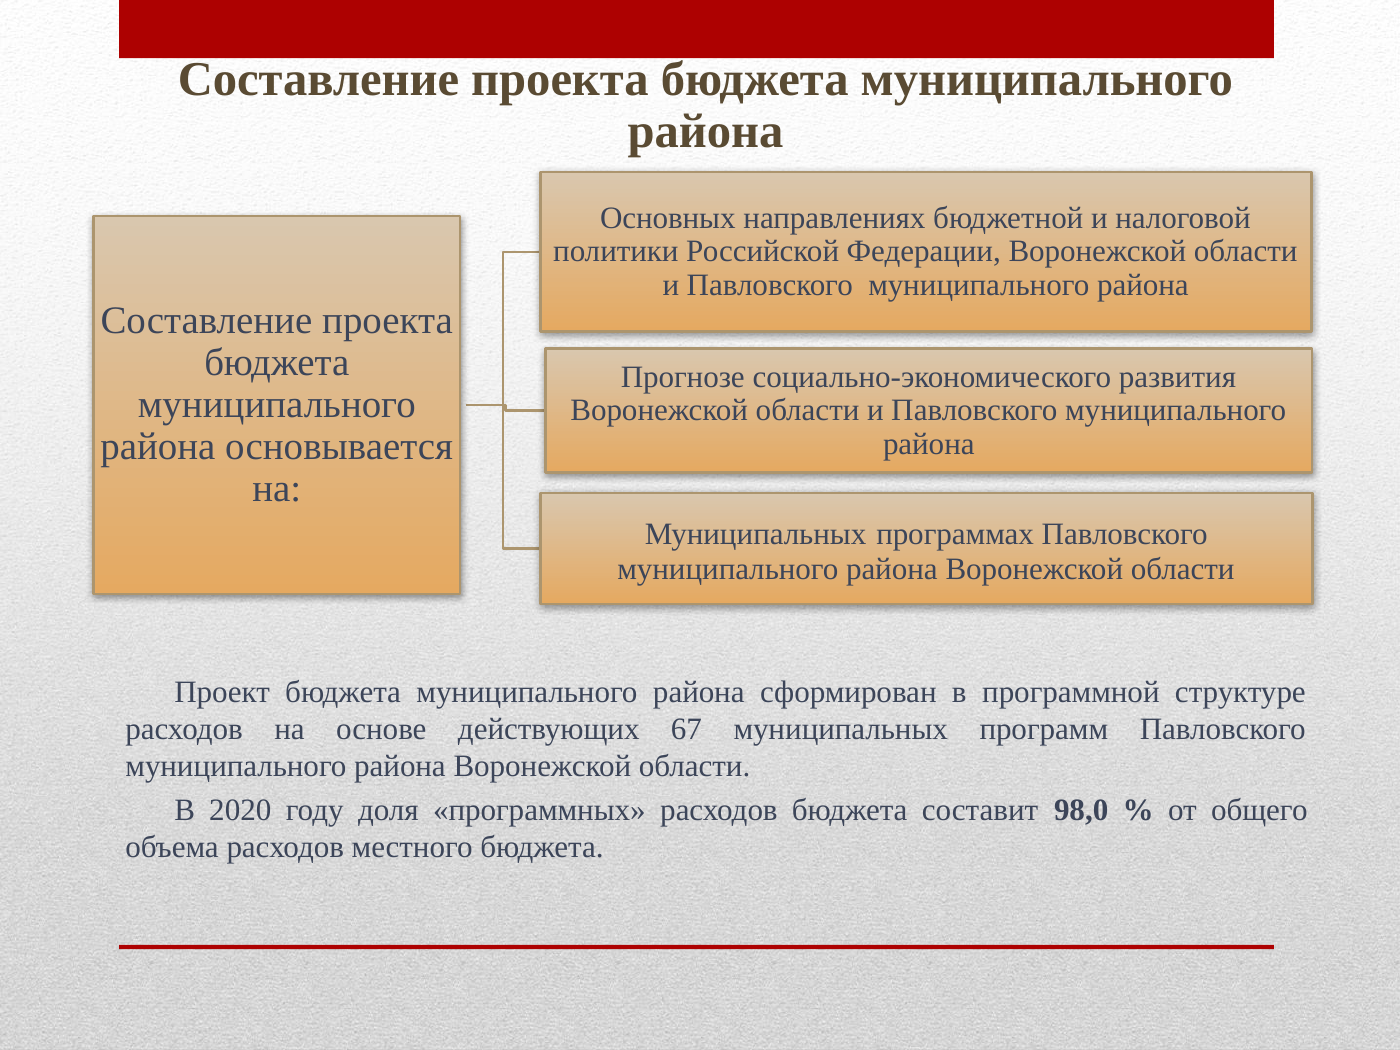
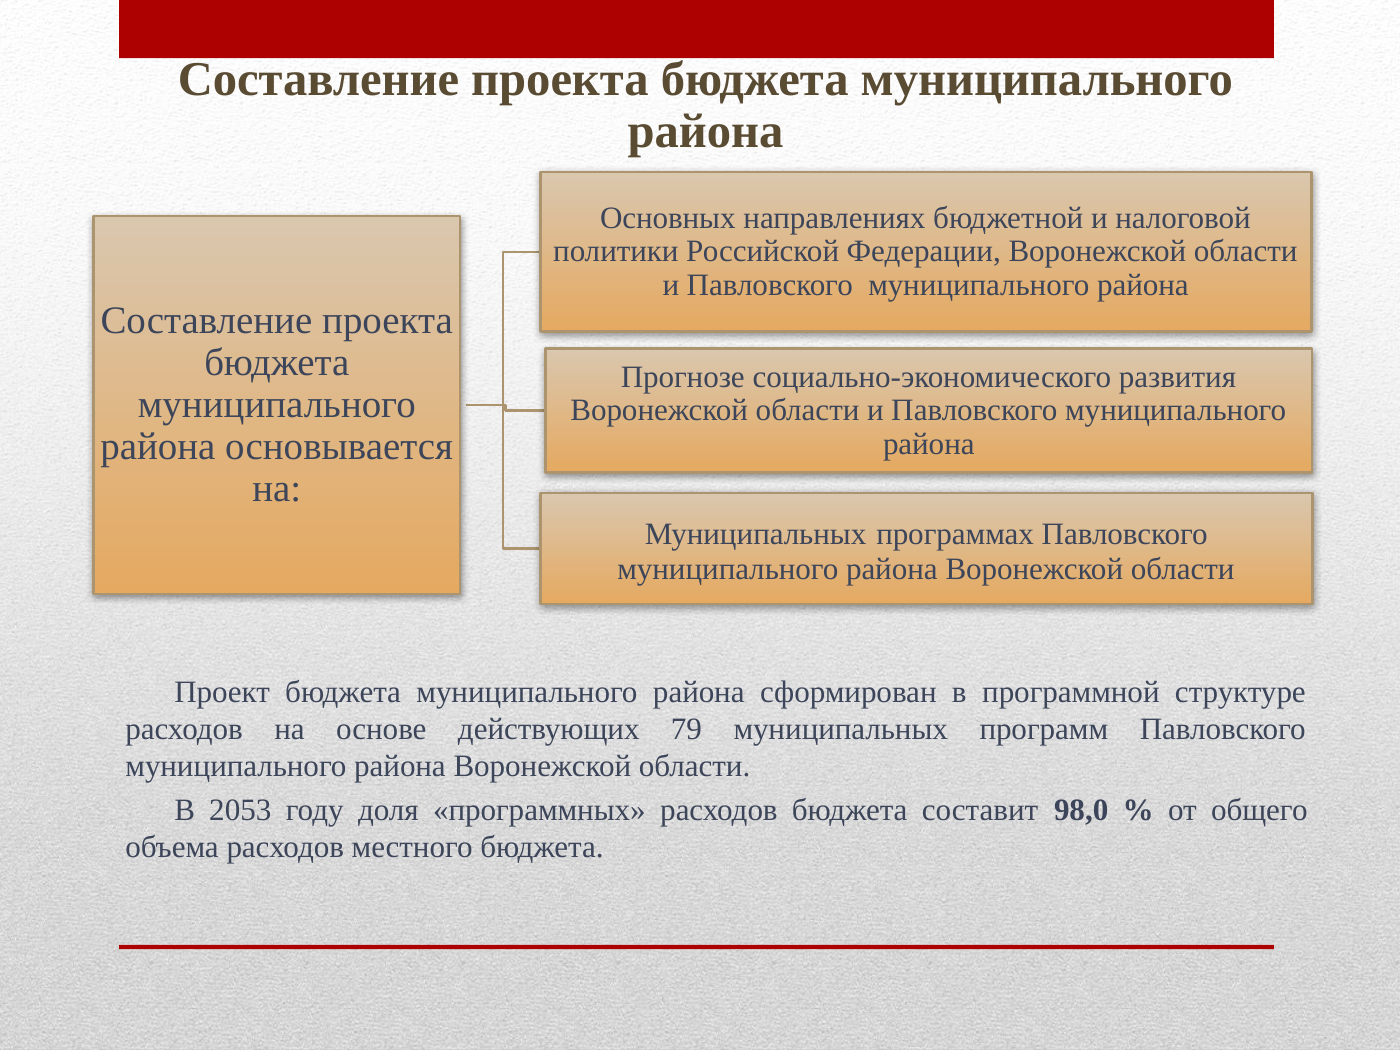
67: 67 -> 79 (686, 729)
2020: 2020 -> 2053 (240, 810)
